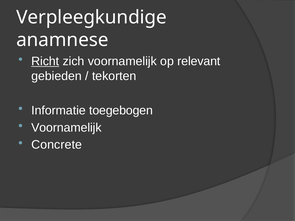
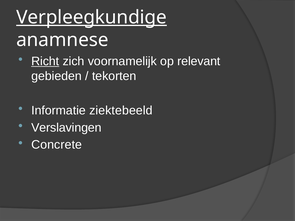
Verpleegkundige underline: none -> present (92, 17)
toegebogen: toegebogen -> ziektebeeld (121, 110)
Voornamelijk: Voornamelijk -> Verslavingen (66, 128)
